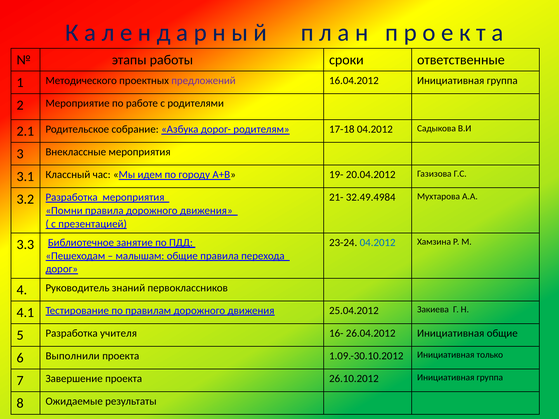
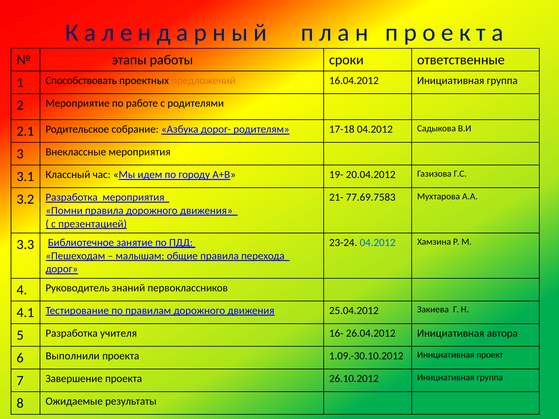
Методического: Методического -> Способствовать (81, 81)
предложений colour: purple -> orange (204, 81)
32.49.4984: 32.49.4984 -> 77.69.7583 (371, 197)
Инициативная общие: общие -> автора (502, 333)
только: только -> проект (490, 355)
